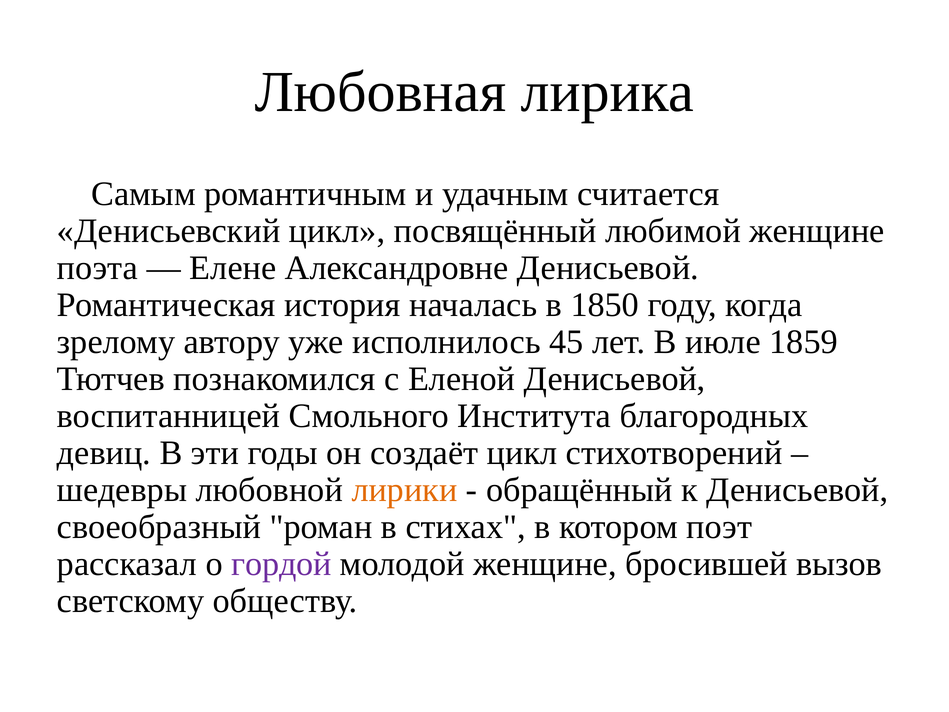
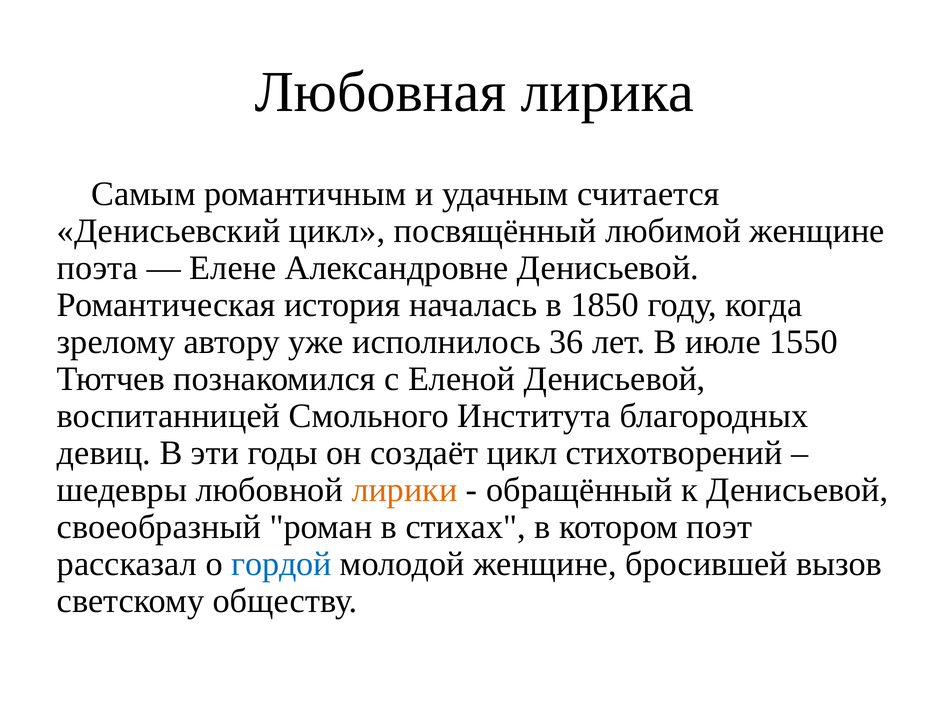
45: 45 -> 36 (566, 342)
1859: 1859 -> 1550 (804, 342)
гордой colour: purple -> blue (281, 564)
